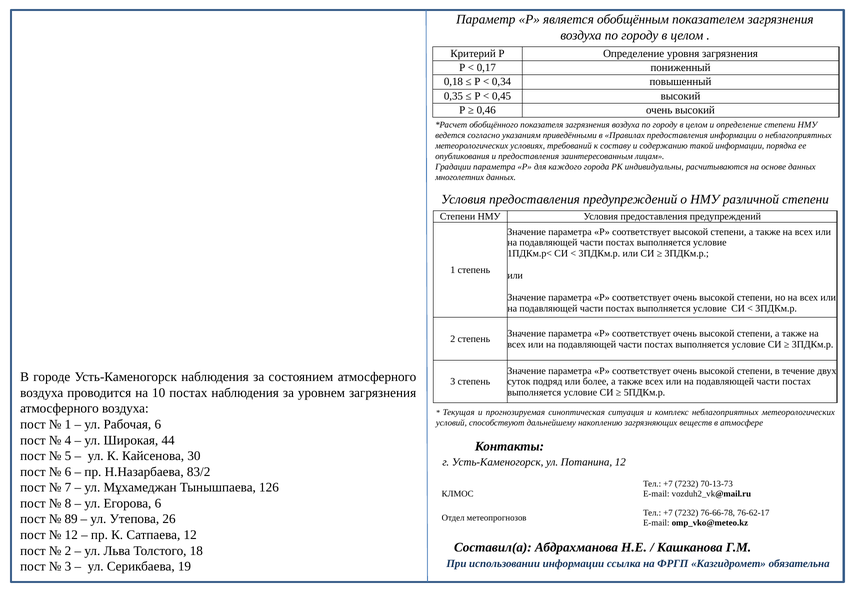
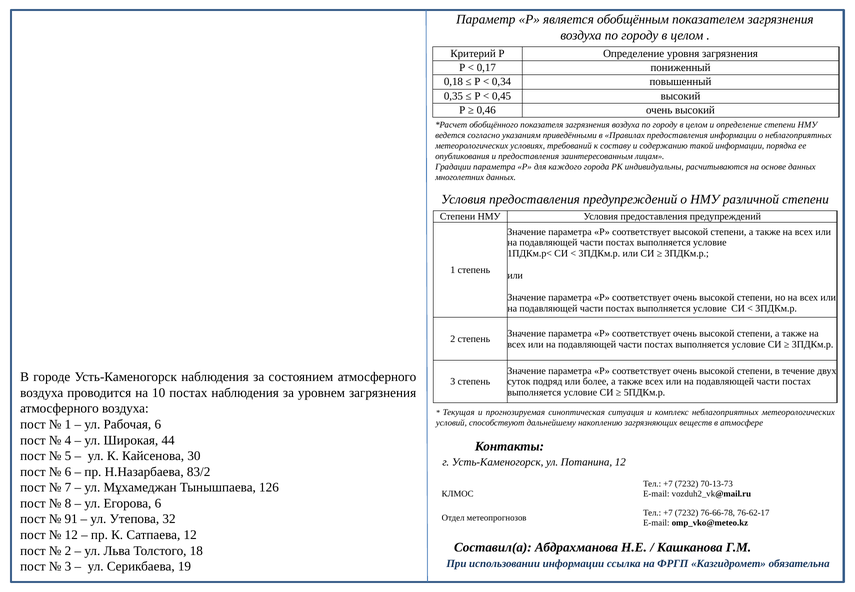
89: 89 -> 91 (71, 519)
26: 26 -> 32 (169, 519)
